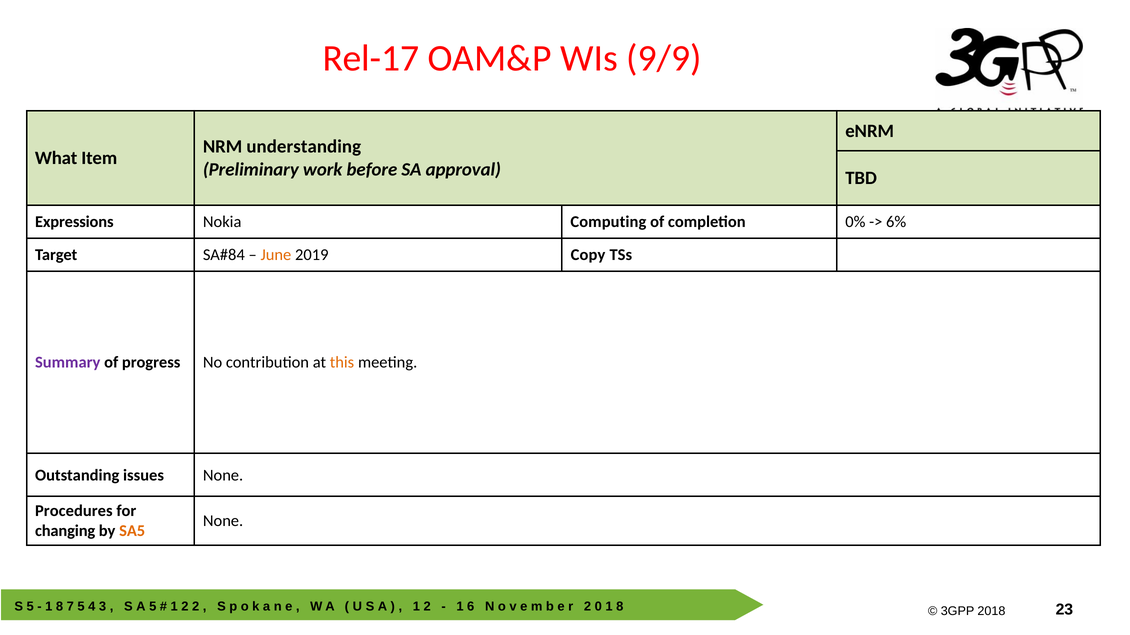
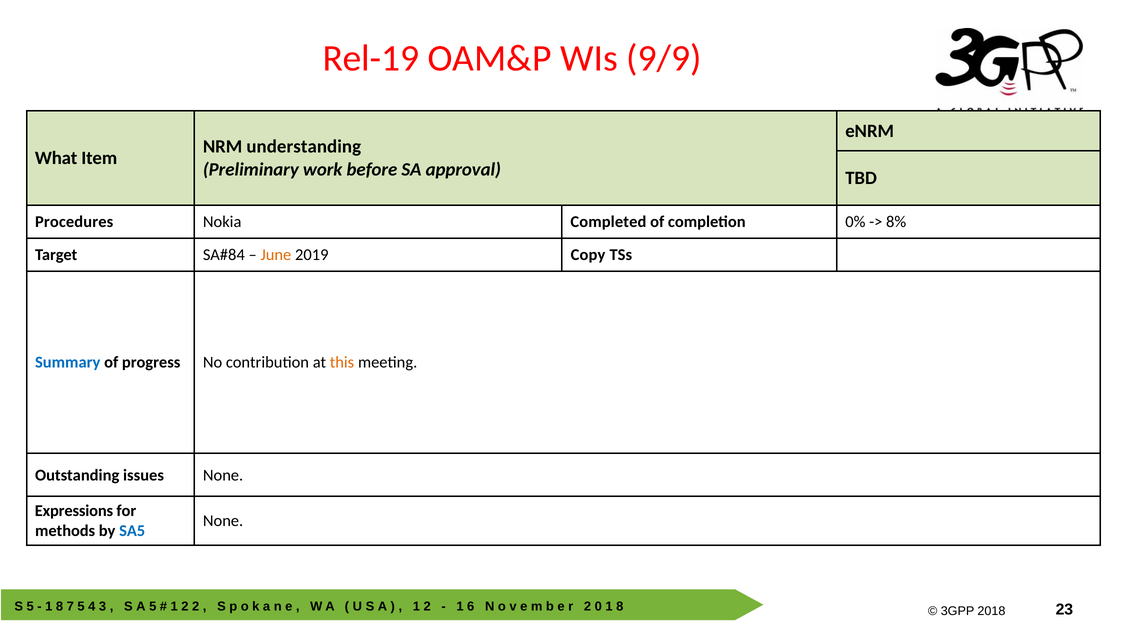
Rel-17: Rel-17 -> Rel-19 (371, 59)
Expressions: Expressions -> Procedures (74, 222)
Computing: Computing -> Completed (608, 222)
6%: 6% -> 8% (896, 222)
Summary colour: purple -> blue (68, 363)
Procedures: Procedures -> Expressions (74, 511)
changing: changing -> methods (65, 531)
SA5 colour: orange -> blue (132, 531)
